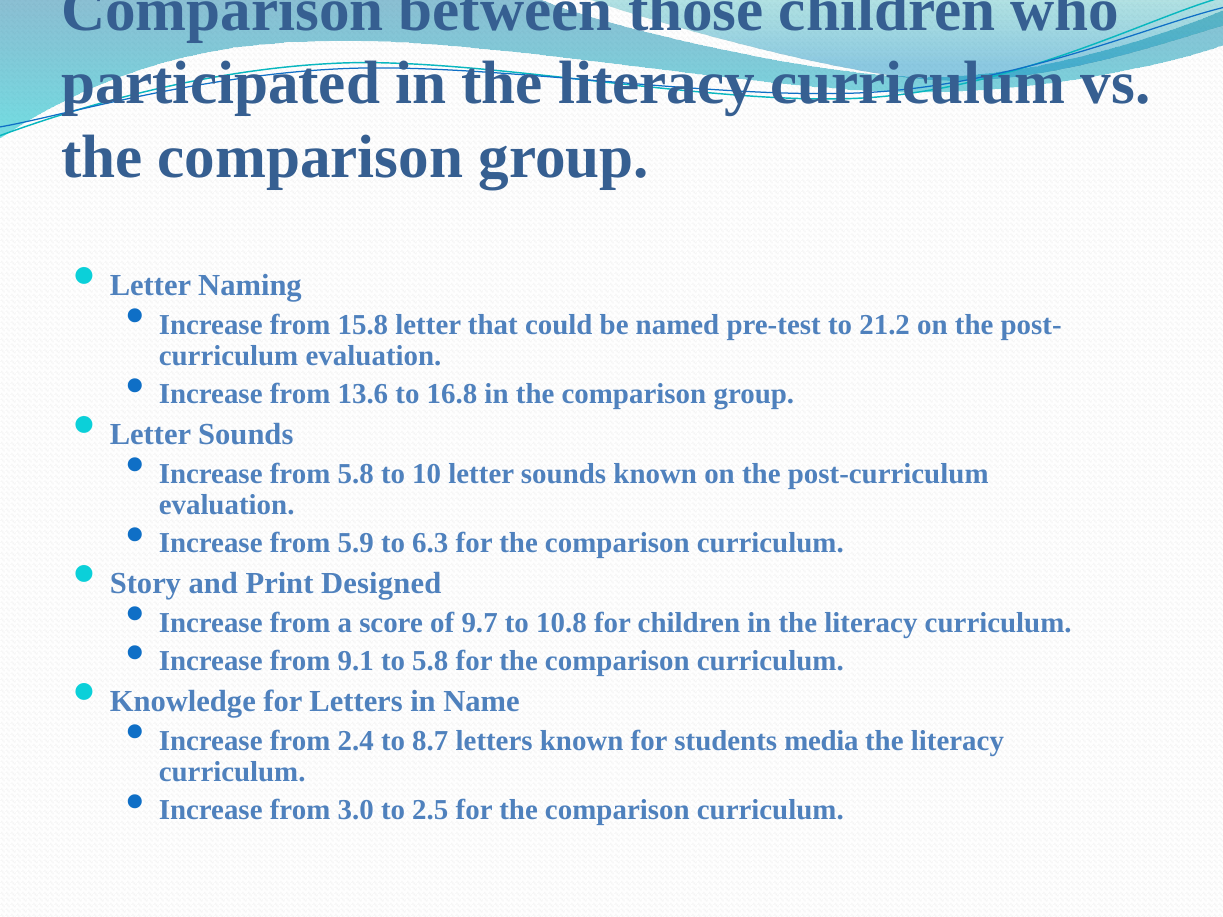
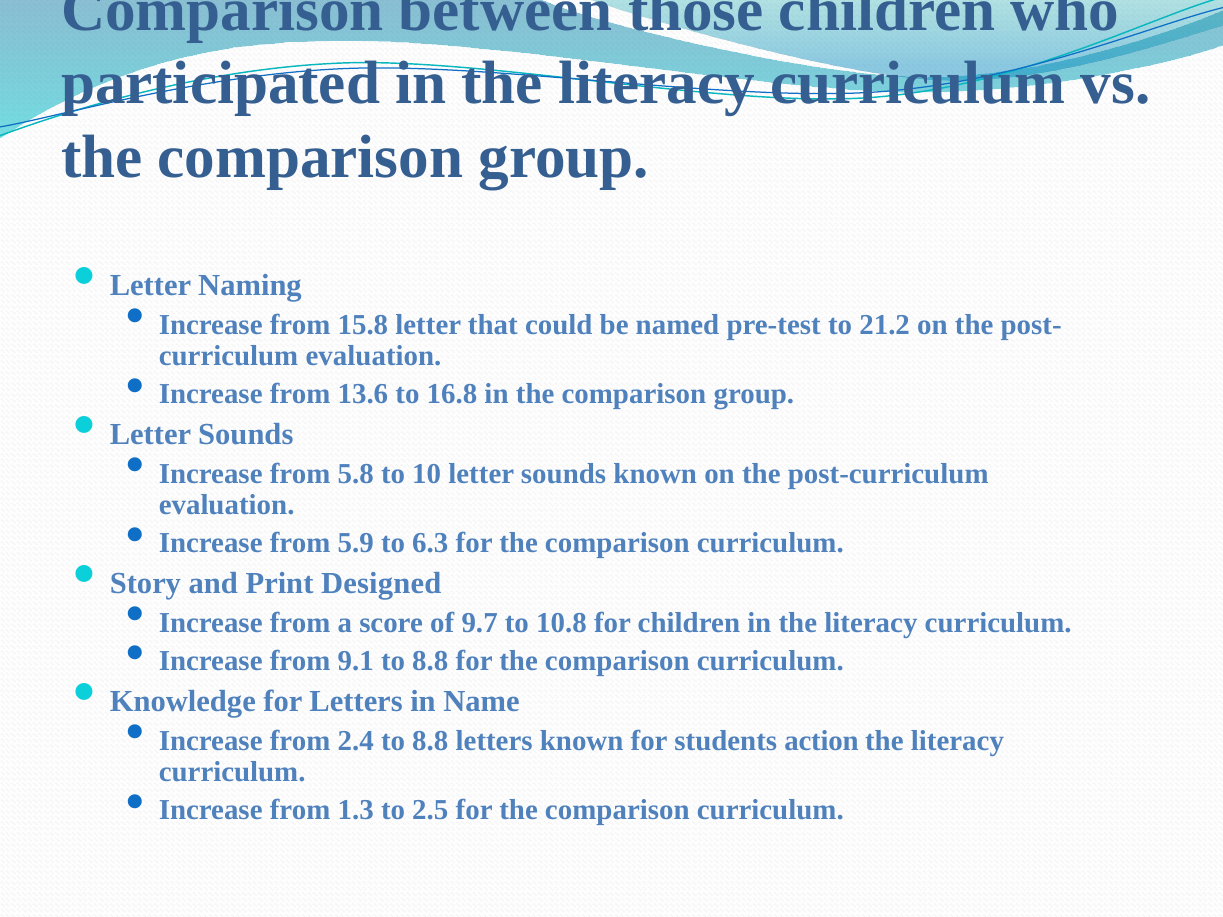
9.1 to 5.8: 5.8 -> 8.8 (430, 661)
2.4 to 8.7: 8.7 -> 8.8 (430, 741)
media: media -> action (822, 741)
3.0: 3.0 -> 1.3 (356, 811)
